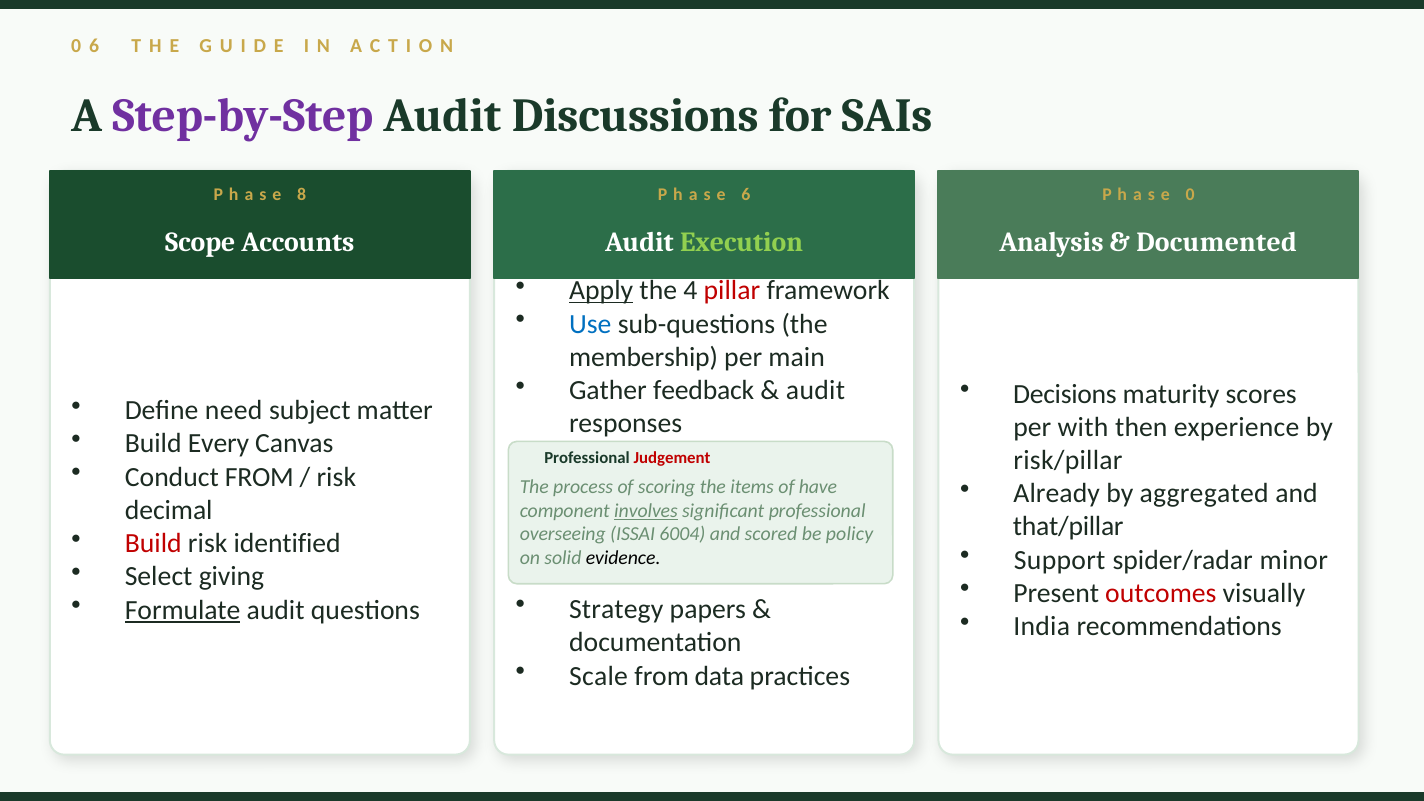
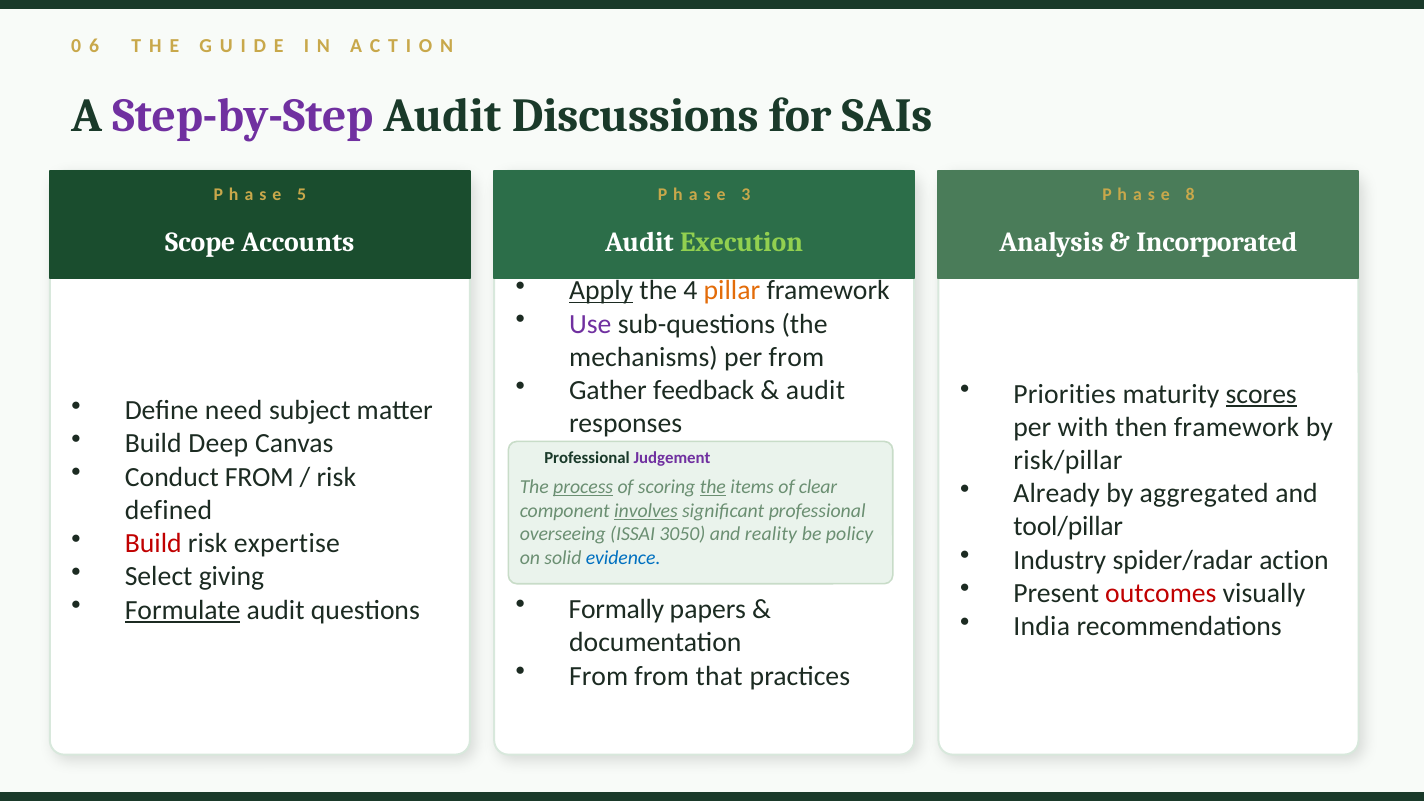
8: 8 -> 5 (302, 195)
6: 6 -> 3 (746, 195)
0: 0 -> 8 (1190, 195)
Documented: Documented -> Incorporated (1217, 243)
pillar colour: red -> orange (732, 291)
Use colour: blue -> purple (590, 324)
membership: membership -> mechanisms (643, 357)
per main: main -> from (797, 357)
Decisions: Decisions -> Priorities (1065, 394)
scores underline: none -> present (1261, 394)
then experience: experience -> framework (1237, 427)
Every: Every -> Deep (218, 444)
Judgement colour: red -> purple (672, 458)
process underline: none -> present (583, 487)
the underline: none -> present (713, 487)
have: have -> clear (818, 487)
decimal: decimal -> defined (169, 510)
that/pillar: that/pillar -> tool/pillar (1068, 527)
6004: 6004 -> 3050 (682, 534)
scored: scored -> reality (771, 534)
identified: identified -> expertise (287, 543)
Support: Support -> Industry (1060, 560)
minor: minor -> action (1294, 560)
evidence colour: black -> blue (623, 558)
Strategy: Strategy -> Formally (616, 609)
Scale: Scale -> From (599, 676)
data: data -> that (719, 676)
